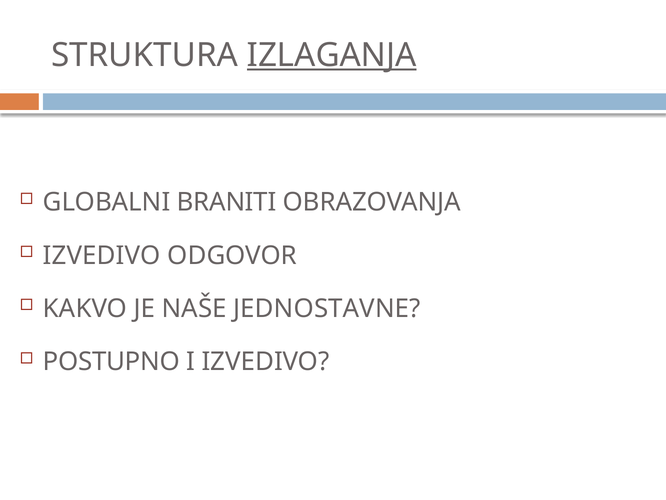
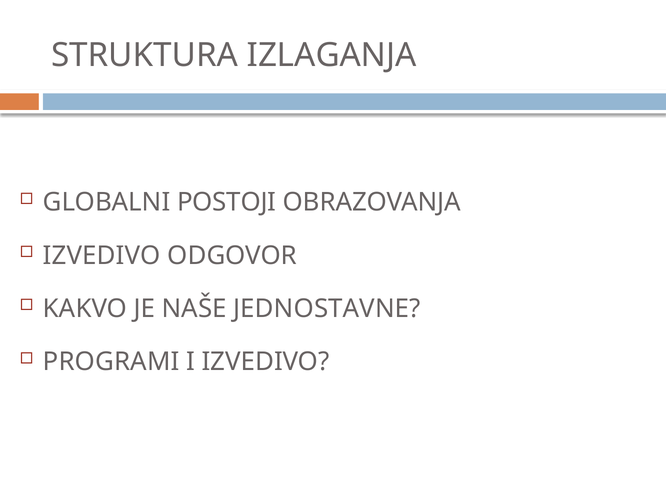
IZLAGANJA underline: present -> none (332, 55)
BRANITI: BRANITI -> POSTOJI (227, 202)
POSTUPNO: POSTUPNO -> PROGRAMI (111, 361)
